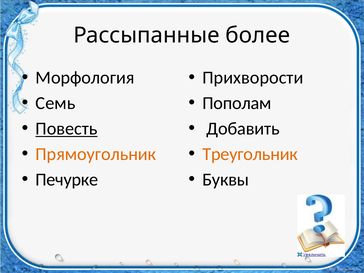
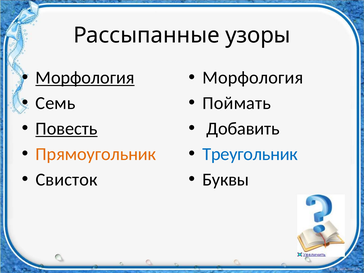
более: более -> узоры (258, 35)
Морфология underline: none -> present (85, 78)
Прихворости: Прихворости -> Морфология (253, 78)
Пополам: Пополам -> Поймать (237, 103)
Треугольник colour: orange -> blue (250, 154)
Печурке: Печурке -> Свисток (67, 180)
